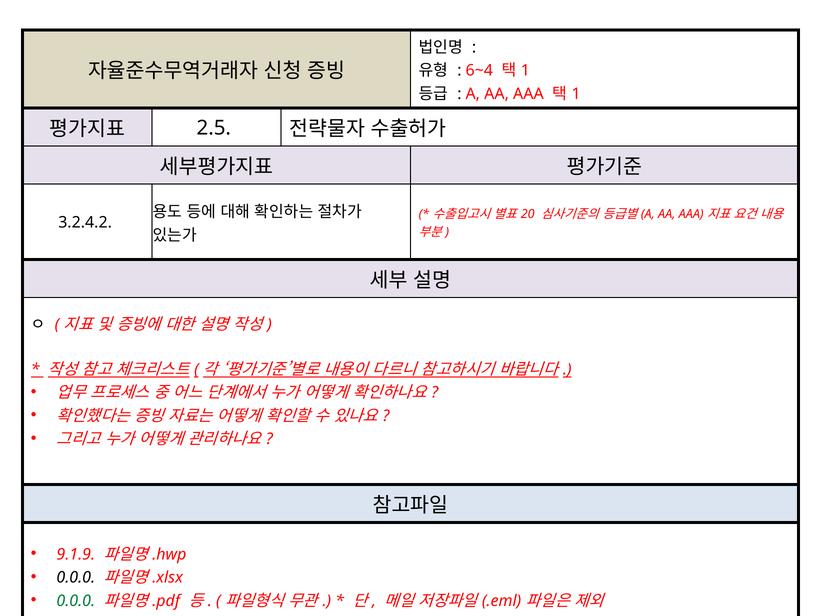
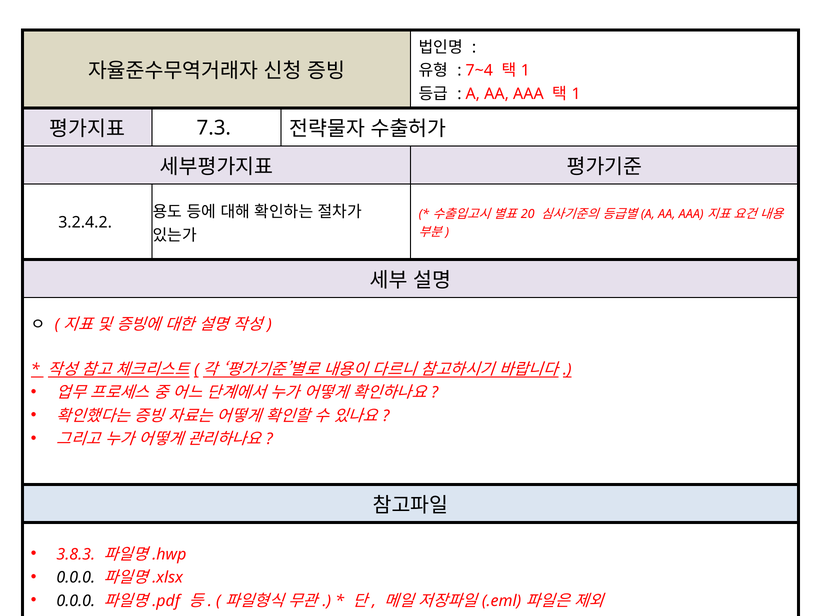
6~4: 6~4 -> 7~4 (479, 71)
2.5: 2.5 -> 7.3 (214, 128)
9.1.9: 9.1.9 -> 3.8.3 (76, 554)
0.0.0 colour: green -> black (76, 601)
